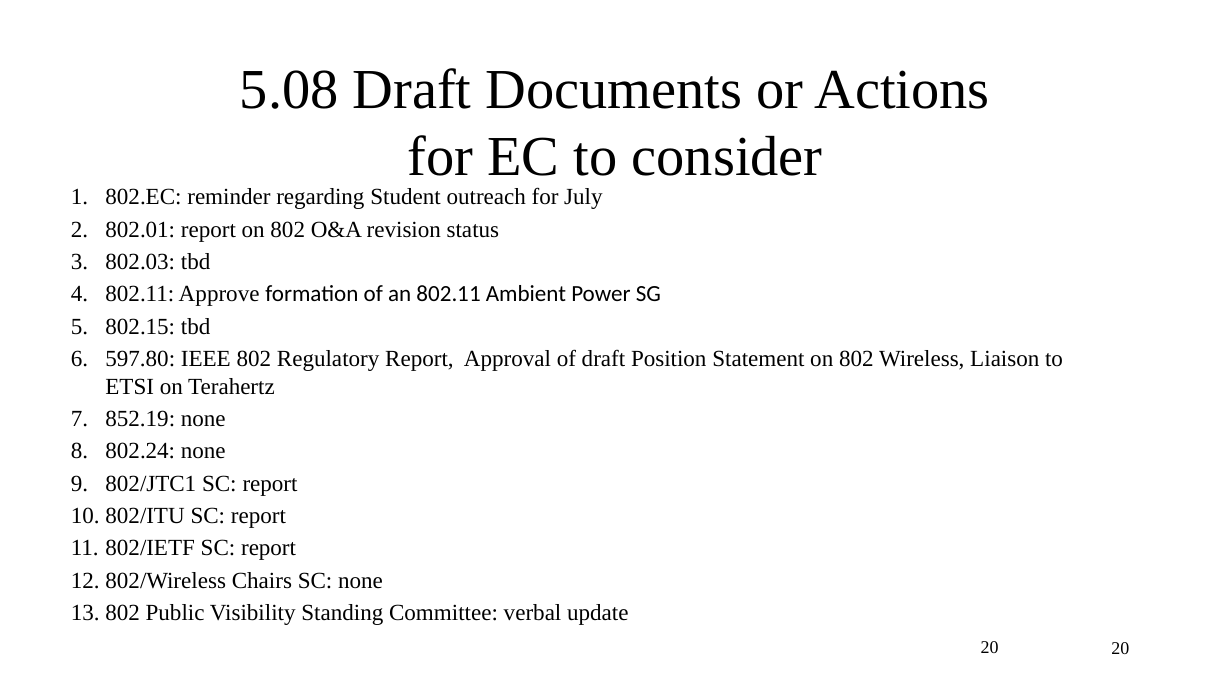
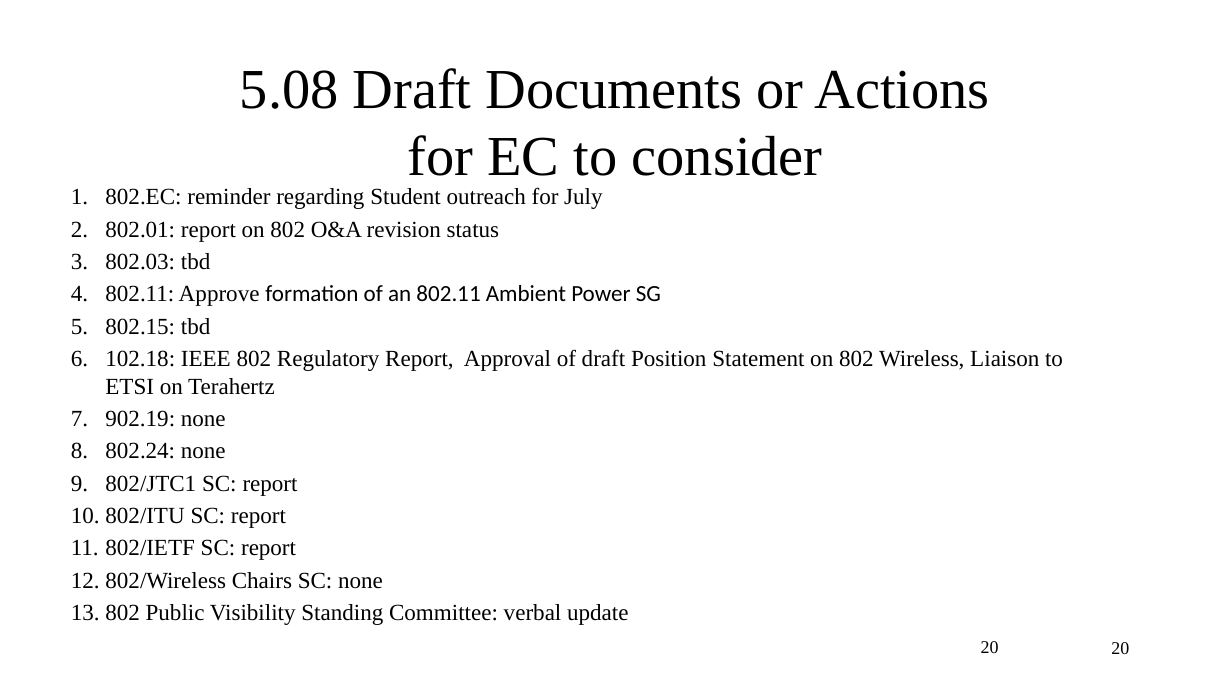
597.80: 597.80 -> 102.18 (140, 359)
852.19: 852.19 -> 902.19 (140, 419)
